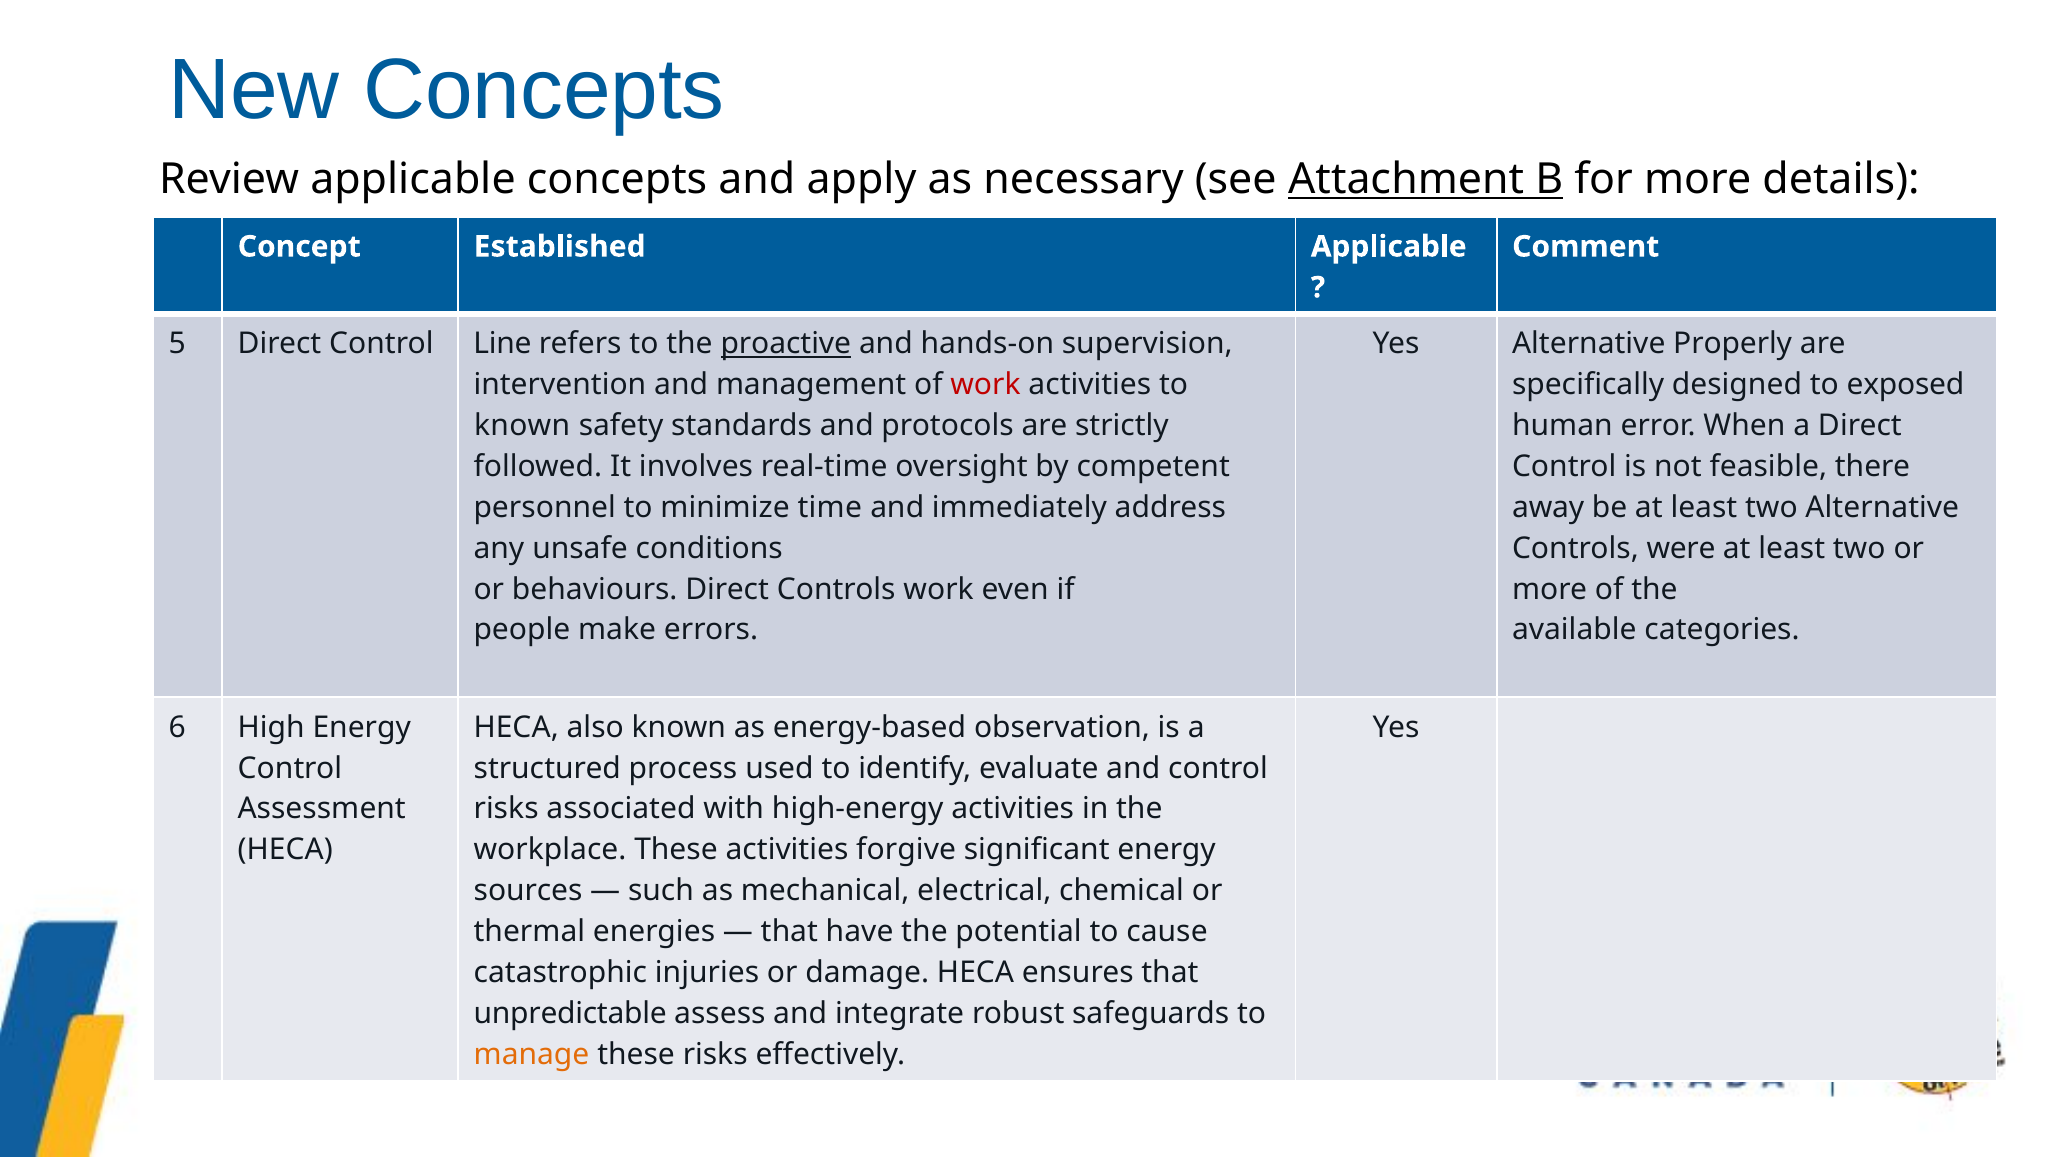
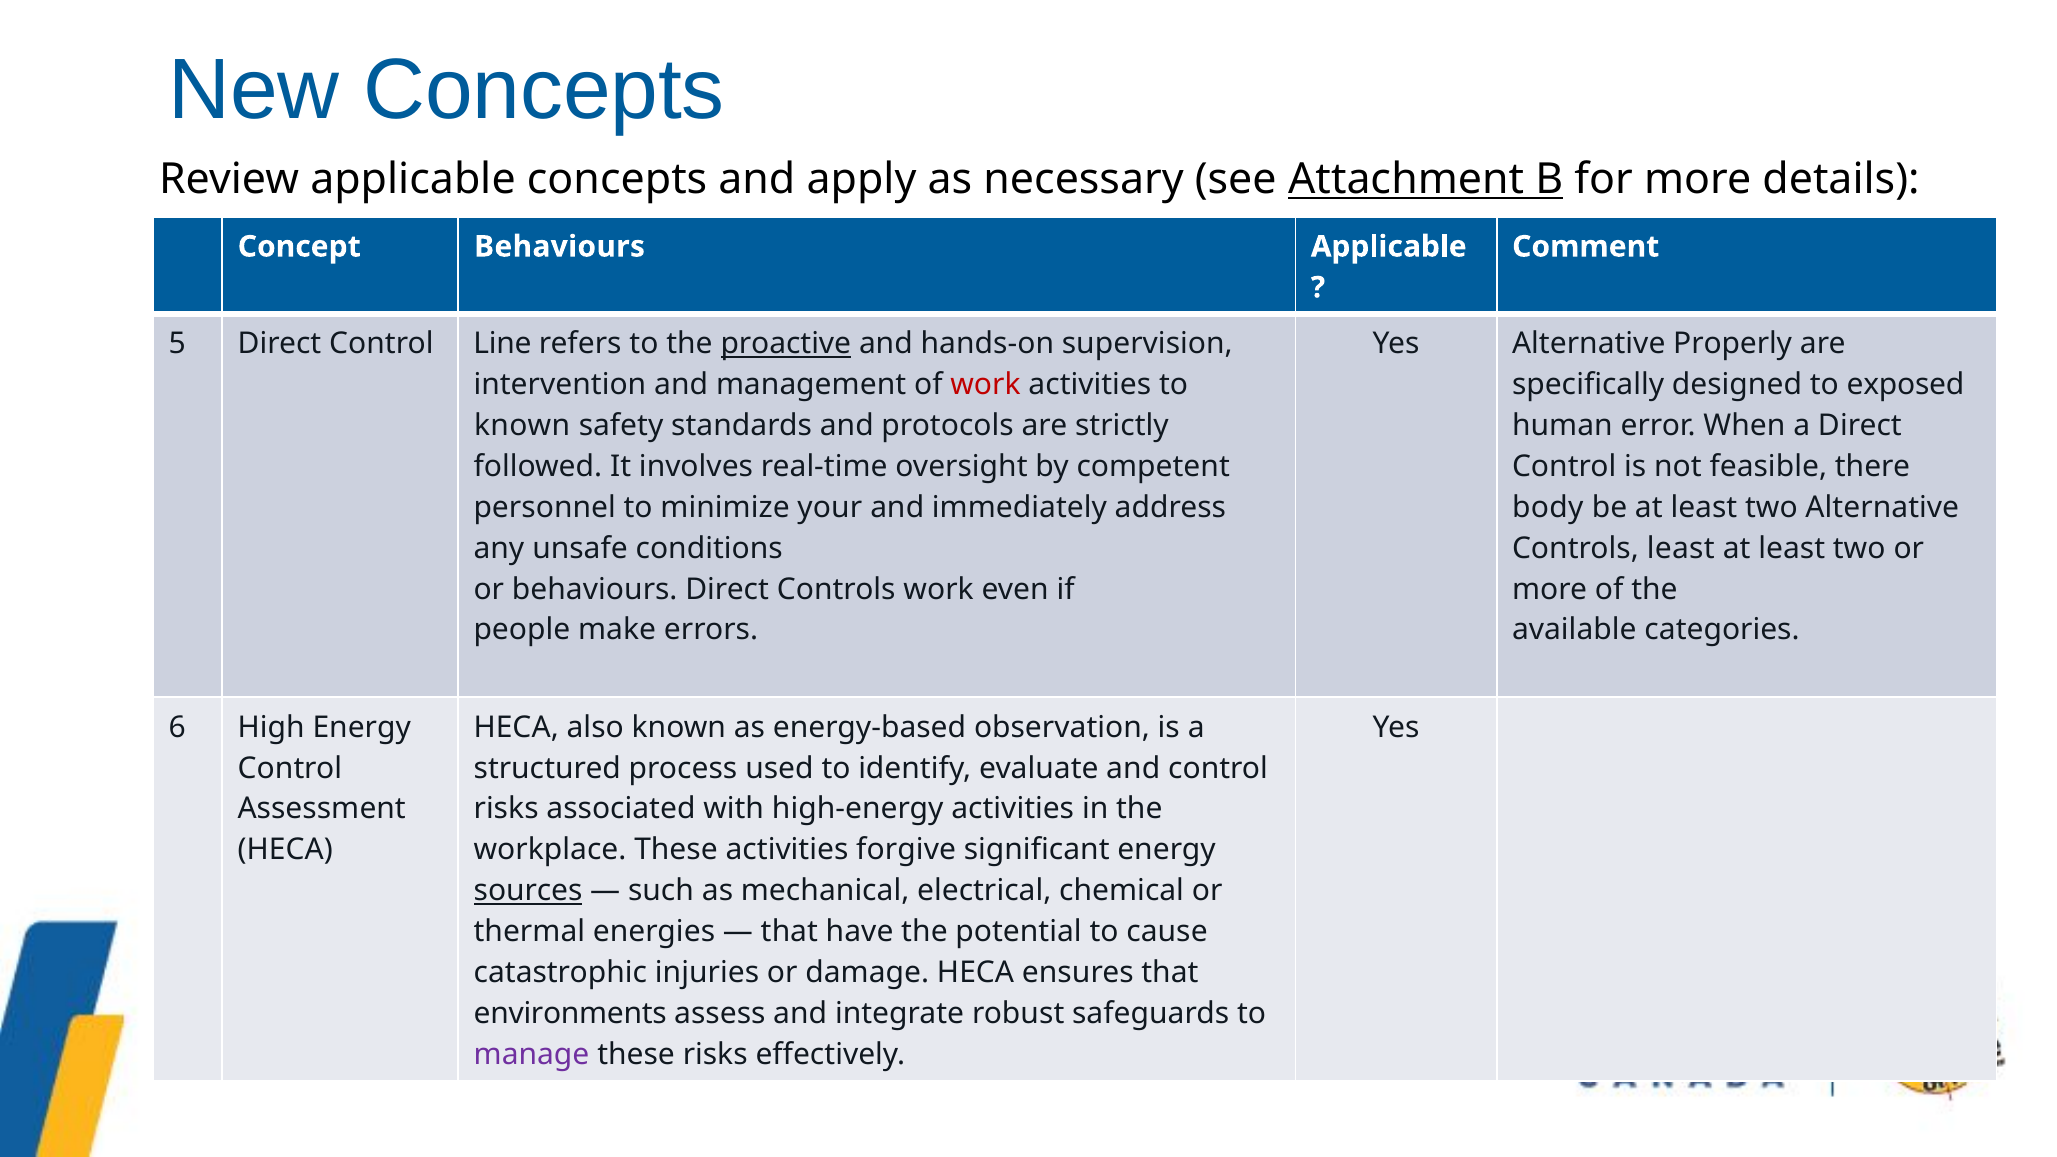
Concept Established: Established -> Behaviours (560, 247)
time: time -> your (830, 507)
away: away -> body (1548, 507)
Controls were: were -> least (1681, 548)
sources underline: none -> present (528, 891)
unpredictable: unpredictable -> environments (570, 1013)
manage colour: orange -> purple (532, 1054)
